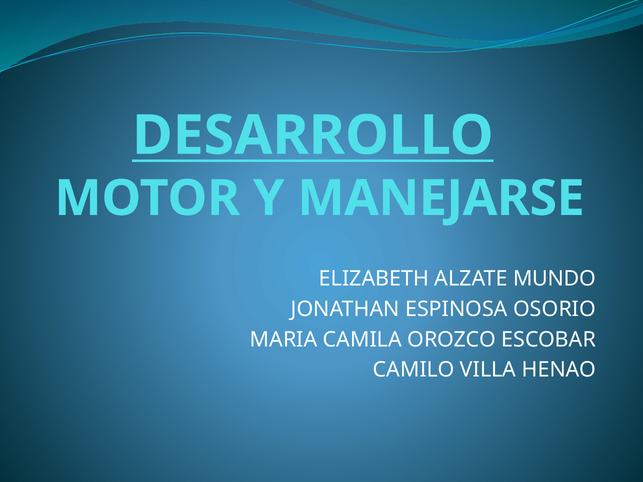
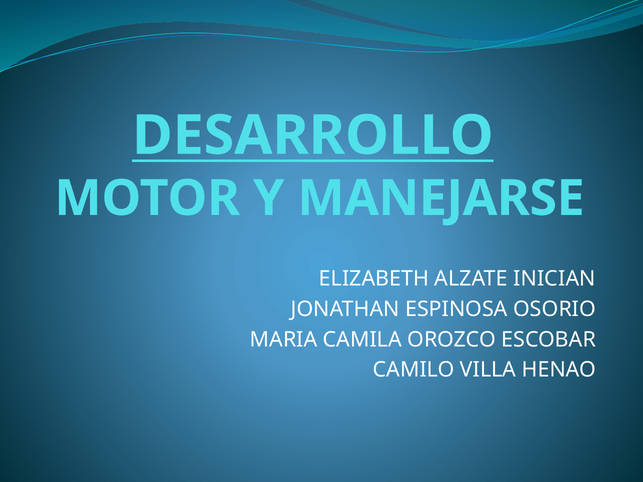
MUNDO: MUNDO -> INICIAN (554, 279)
